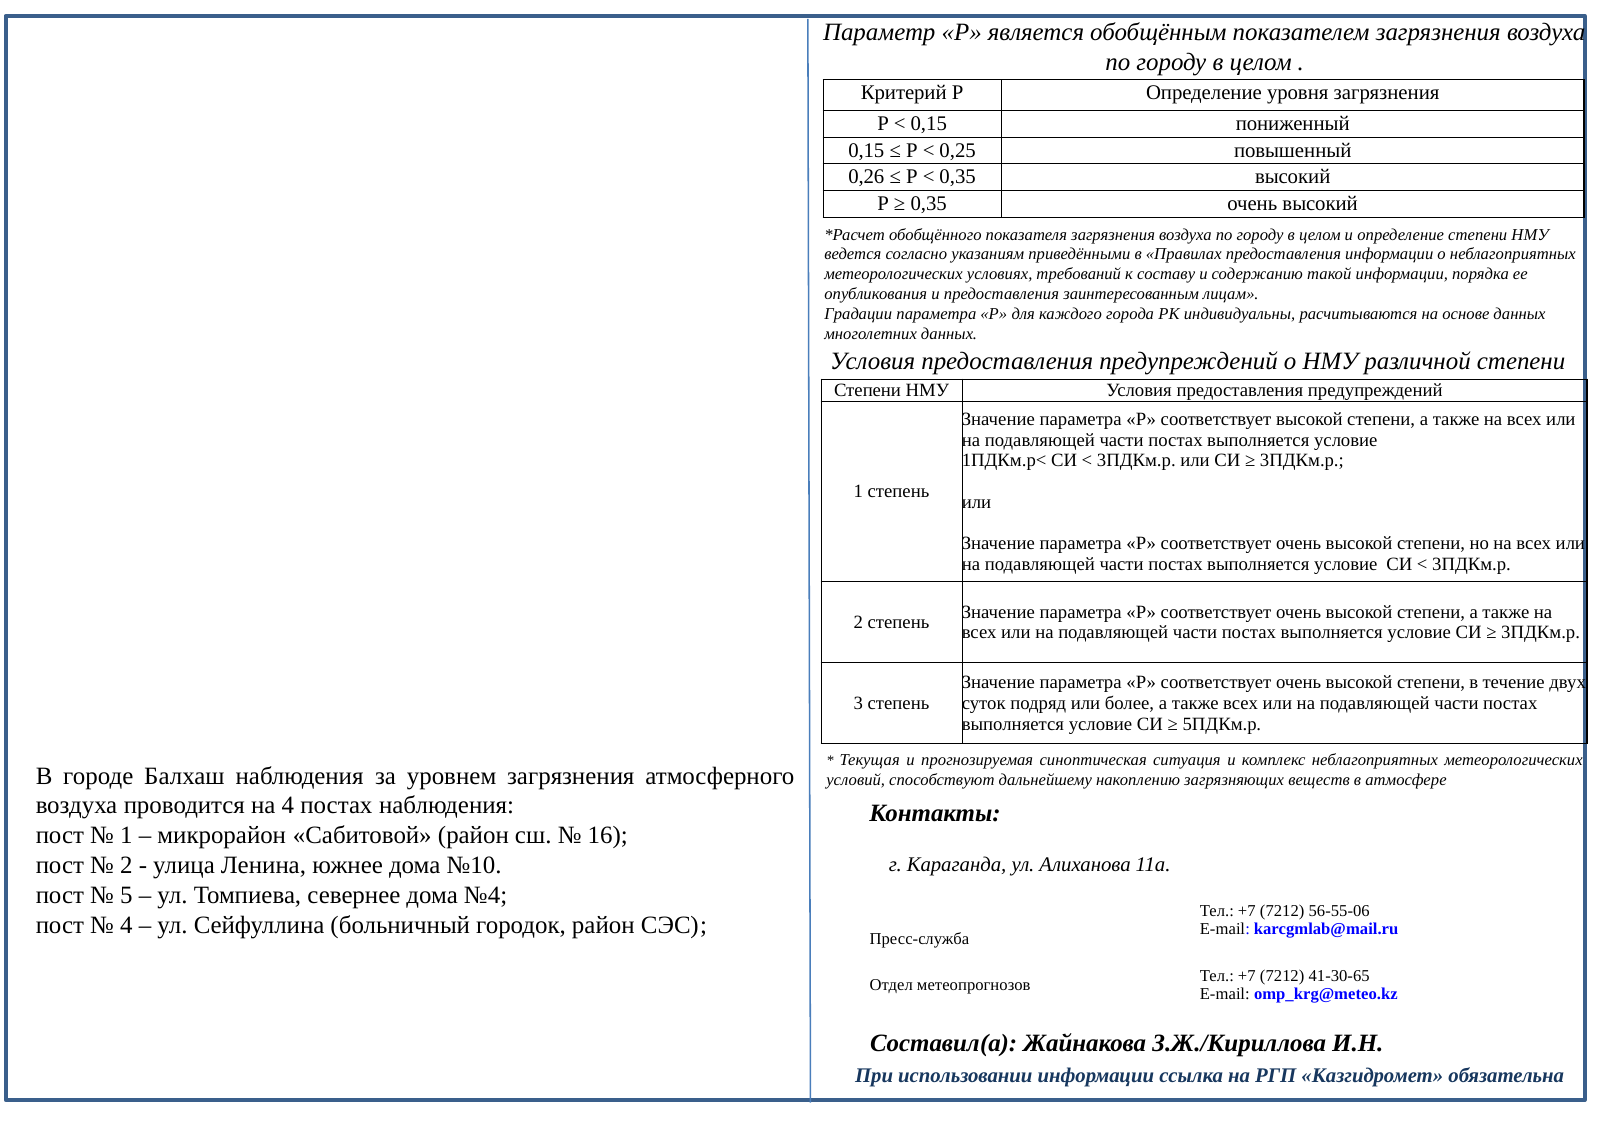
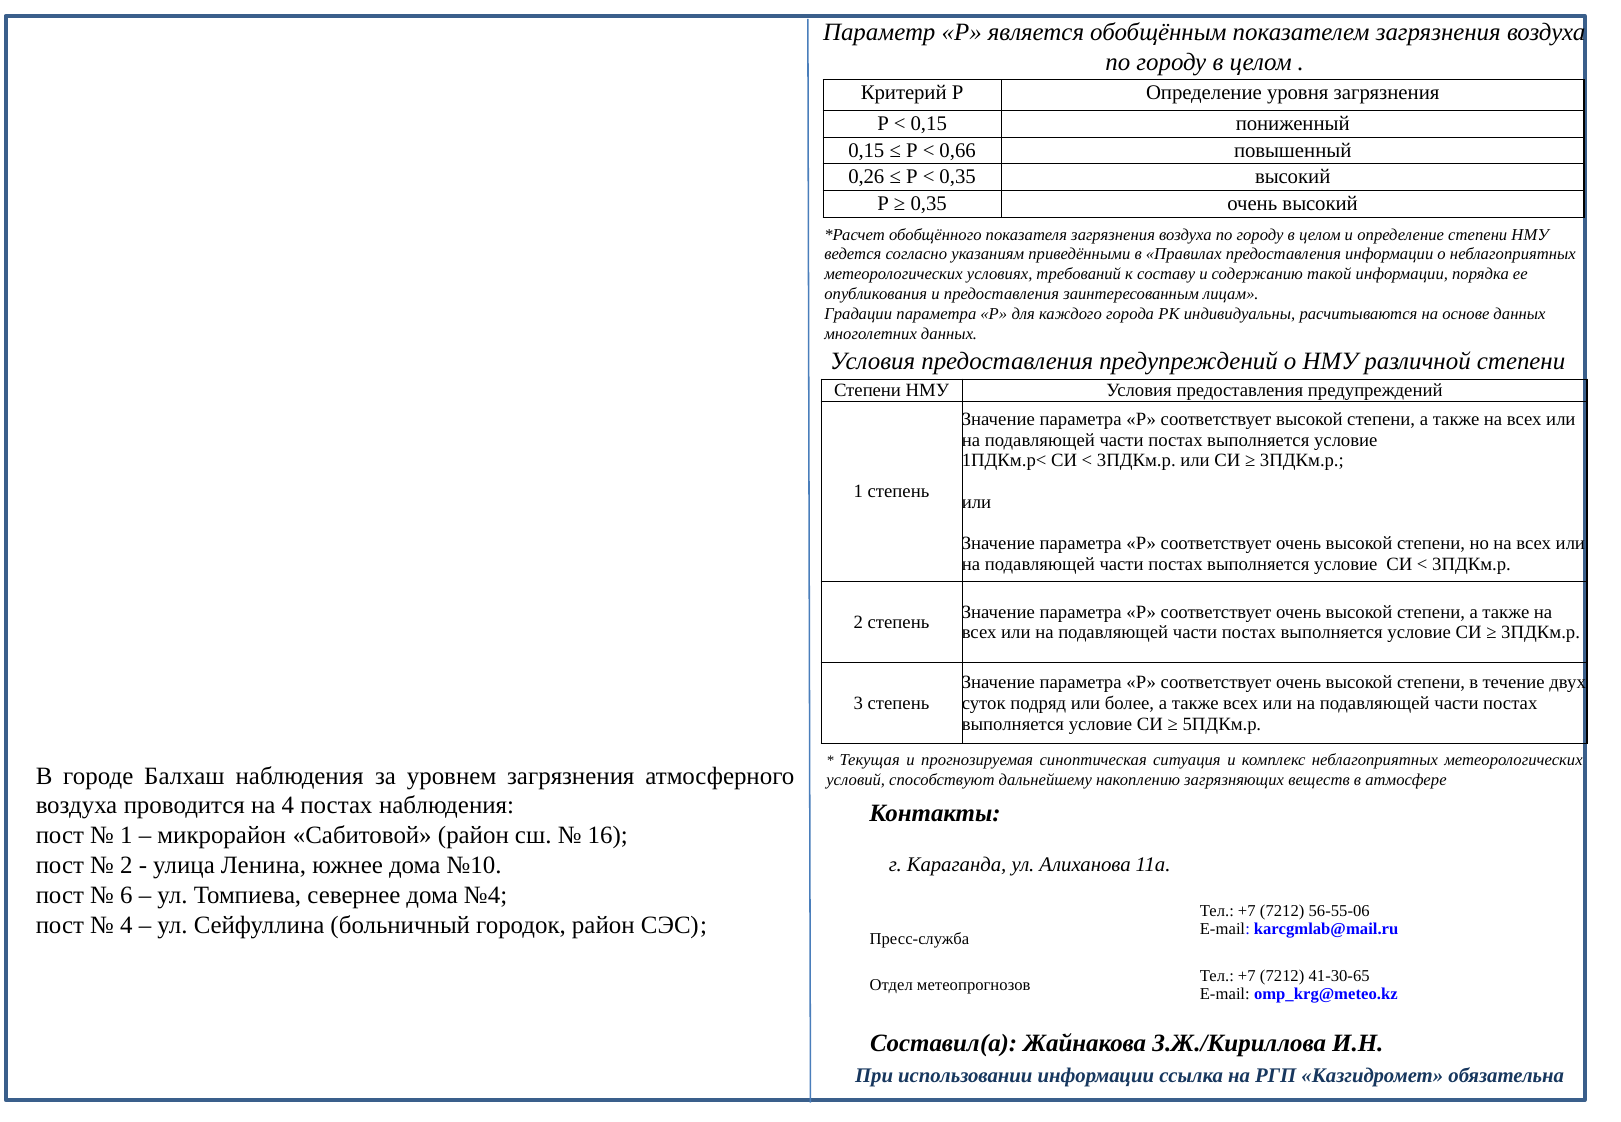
0,25: 0,25 -> 0,66 (958, 150)
5: 5 -> 6 (126, 896)
